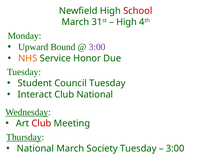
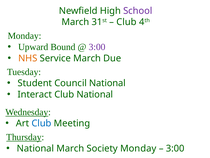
School colour: red -> purple (138, 11)
High: High -> Club (126, 22)
Service Honor: Honor -> March (87, 58)
Council Tuesday: Tuesday -> National (107, 83)
Club colour: red -> blue (41, 123)
Society Tuesday: Tuesday -> Monday (138, 148)
